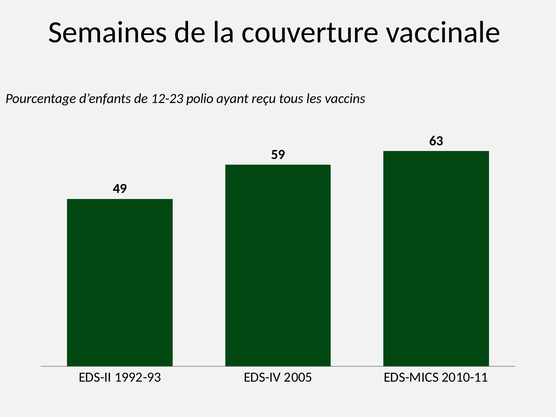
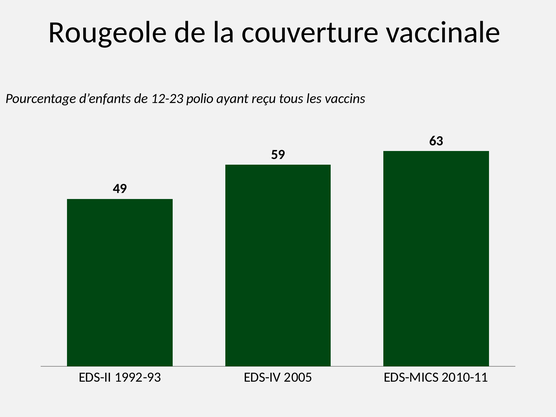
Semaines: Semaines -> Rougeole (108, 32)
